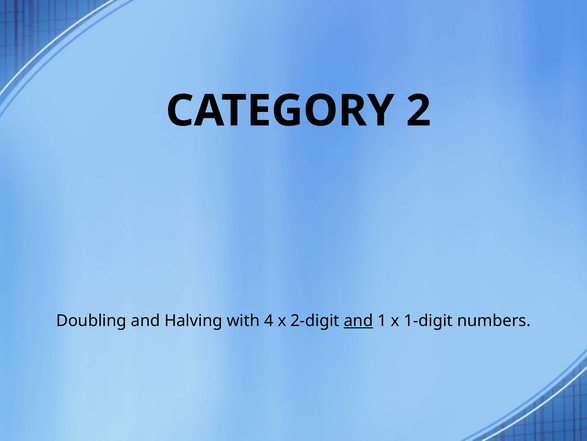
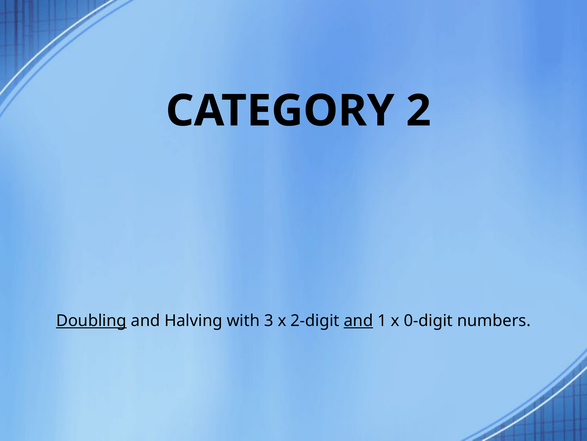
Doubling underline: none -> present (91, 320)
4: 4 -> 3 (269, 320)
1-digit: 1-digit -> 0-digit (428, 320)
